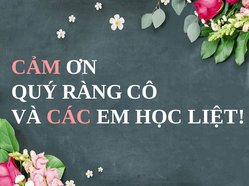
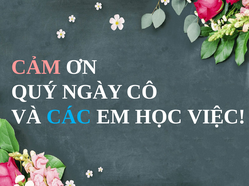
RÀNG: RÀNG -> NGÀY (92, 92)
CÁC colour: pink -> light blue (69, 117)
LIỆT: LIỆT -> VIỆC (216, 117)
